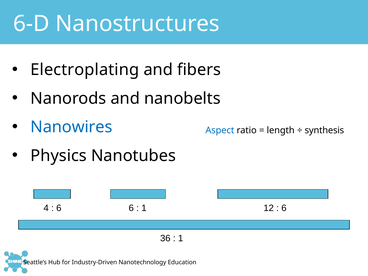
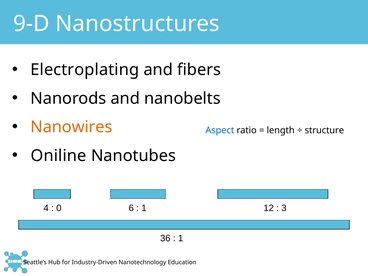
6-D: 6-D -> 9-D (31, 24)
Nanowires colour: blue -> orange (71, 127)
synthesis: synthesis -> structure (324, 130)
Physics: Physics -> Oniline (59, 156)
6: 6 -> 0 (59, 208)
6: 6 -> 3 (284, 208)
